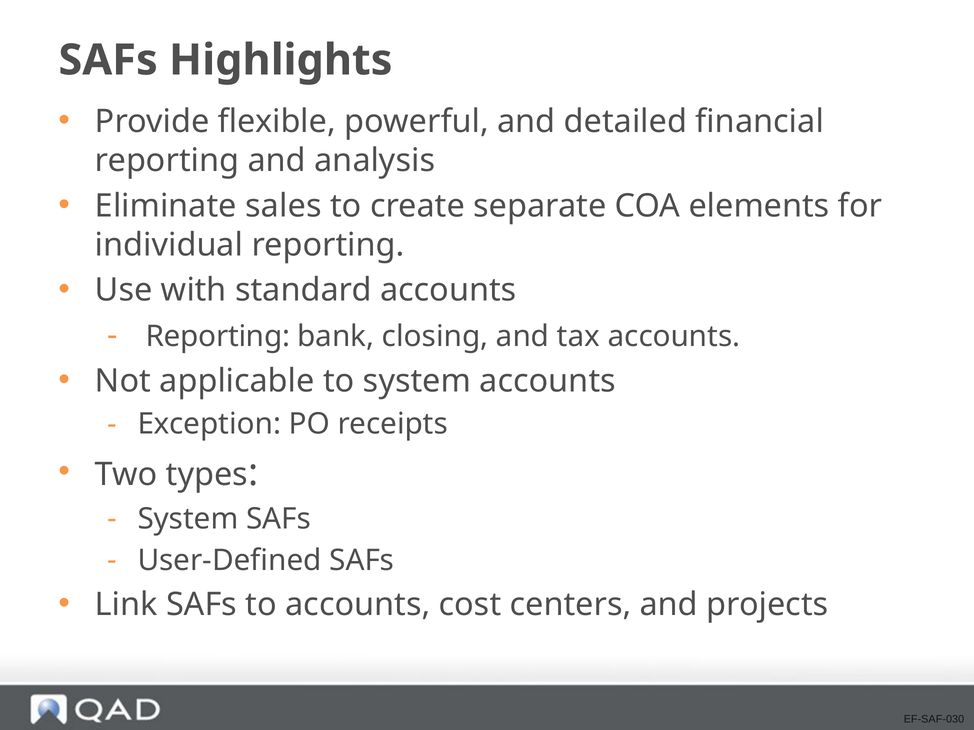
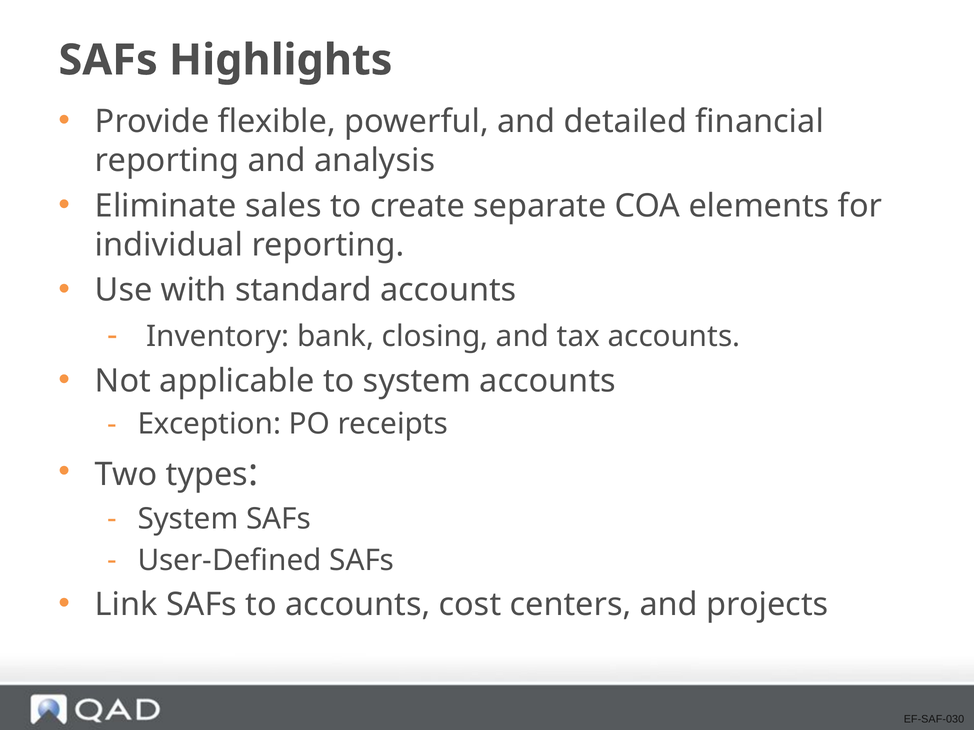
Reporting: Reporting -> Inventory (218, 337)
